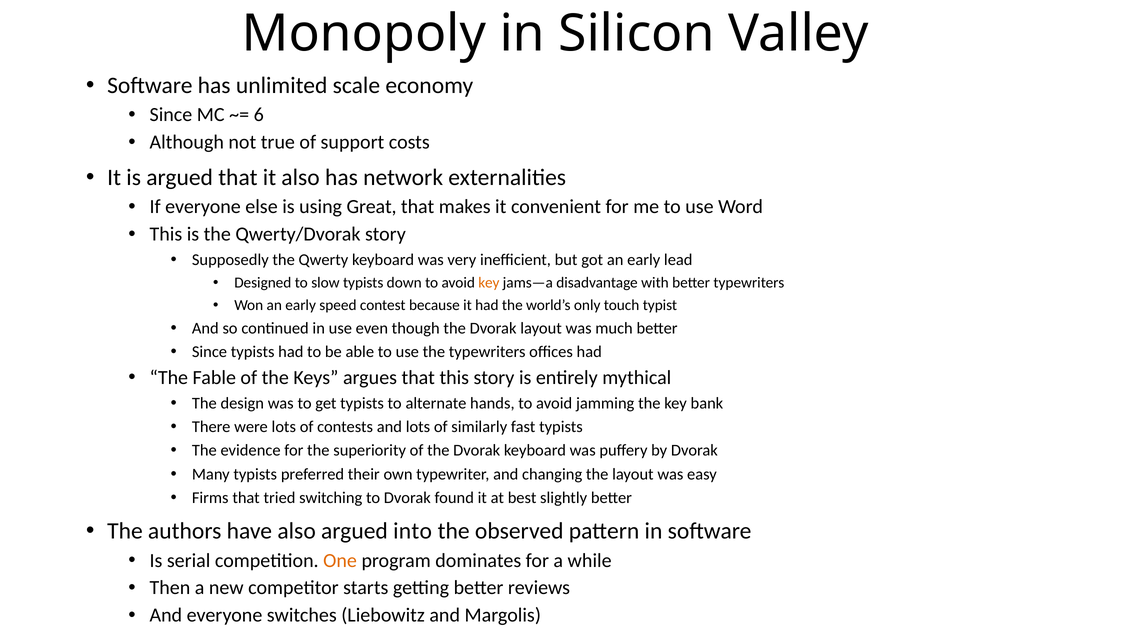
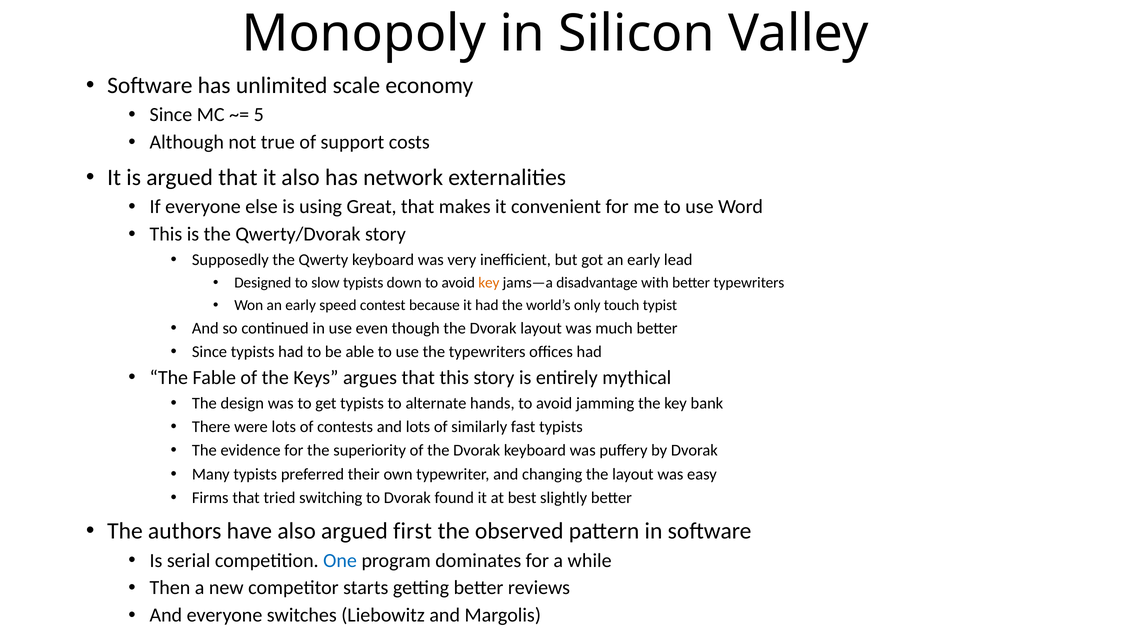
6: 6 -> 5 (259, 115)
into: into -> first (413, 531)
One colour: orange -> blue (340, 560)
